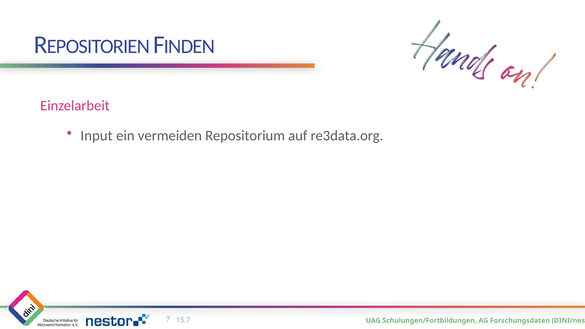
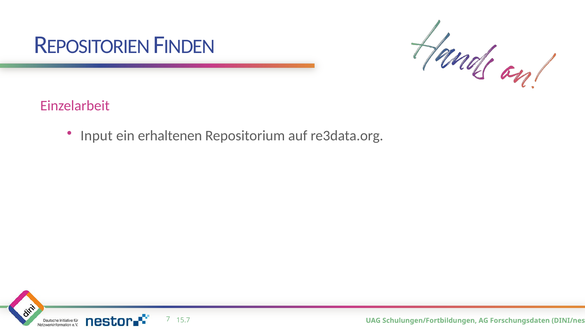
vermeiden: vermeiden -> erhaltenen (170, 136)
